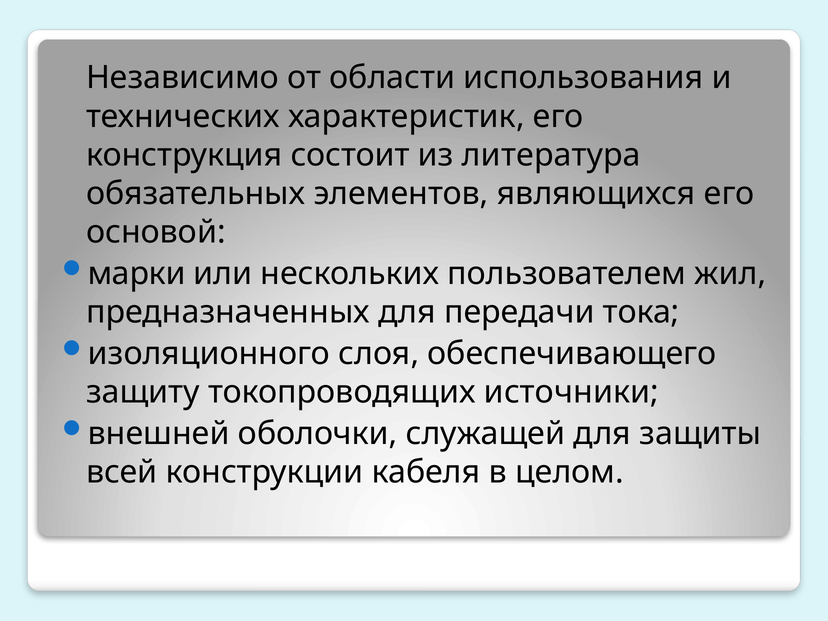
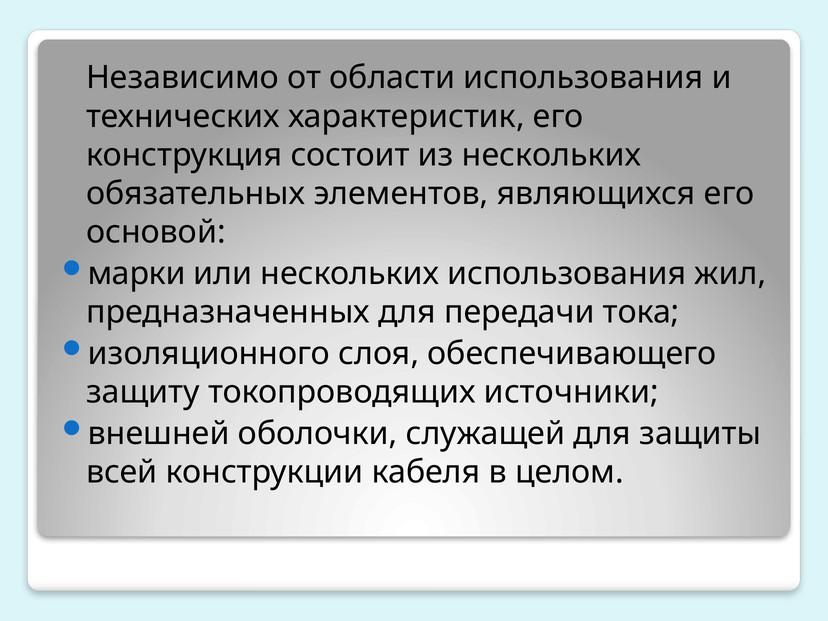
из литература: литература -> нескольких (552, 155)
нескольких пользователем: пользователем -> использования (567, 273)
